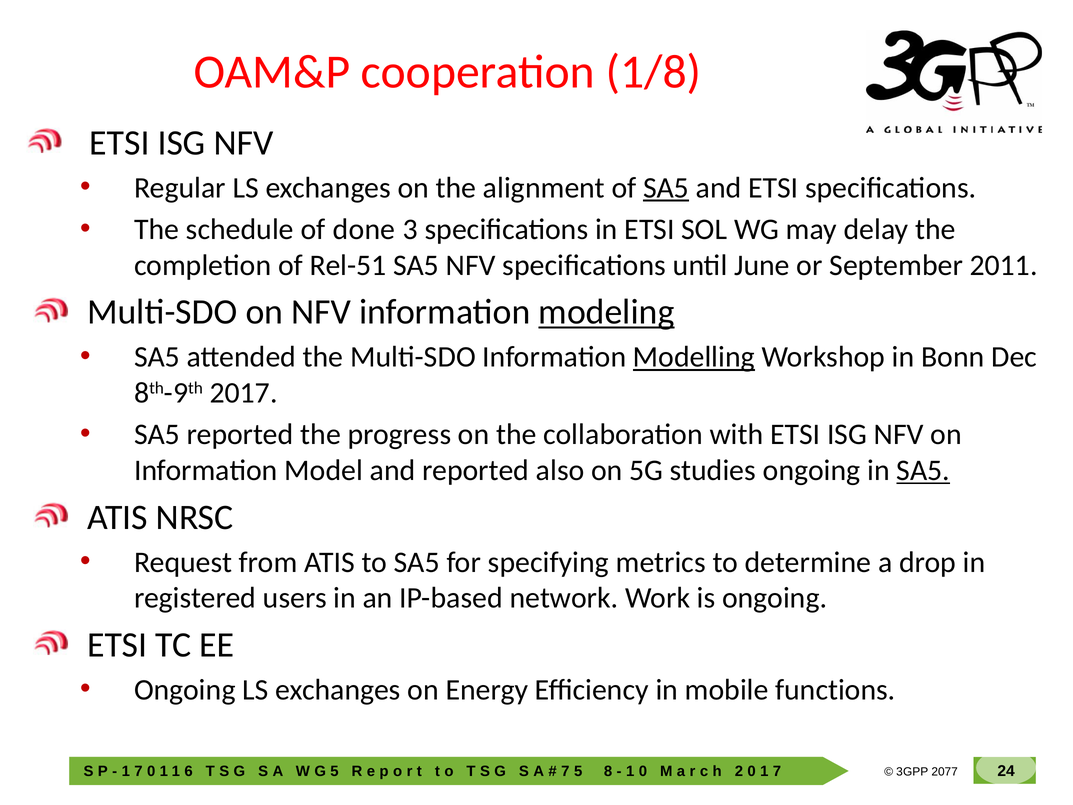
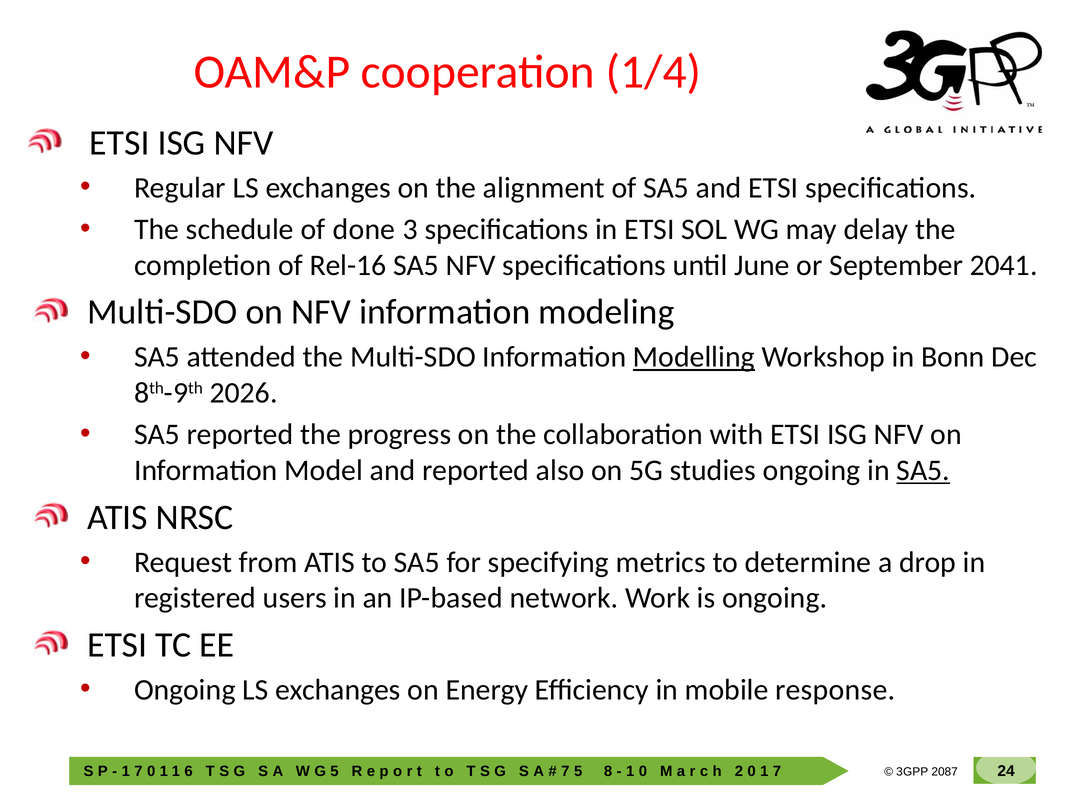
1/8: 1/8 -> 1/4 (653, 72)
SA5 underline: present -> none (666, 188)
Rel-51: Rel-51 -> Rel-16 (348, 265)
2011: 2011 -> 2041 (1004, 265)
modeling underline: present -> none (606, 312)
2017: 2017 -> 2026 (244, 393)
functions: functions -> response (835, 690)
2077: 2077 -> 2087 (945, 771)
